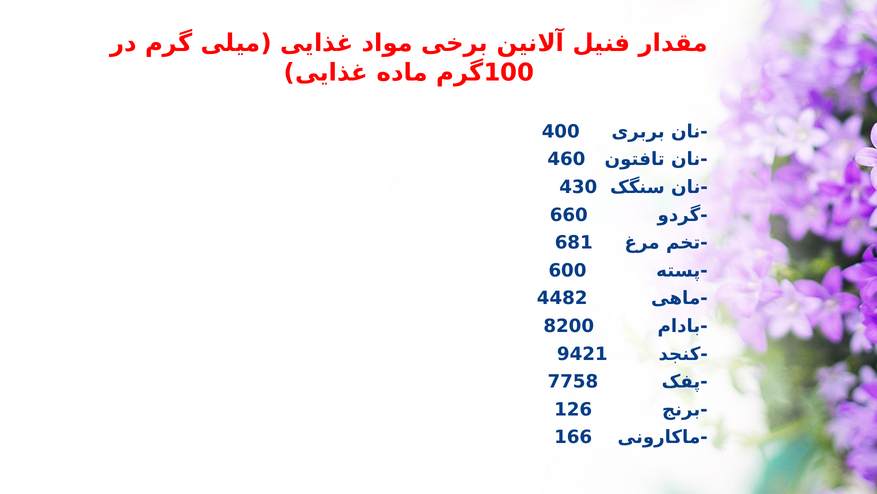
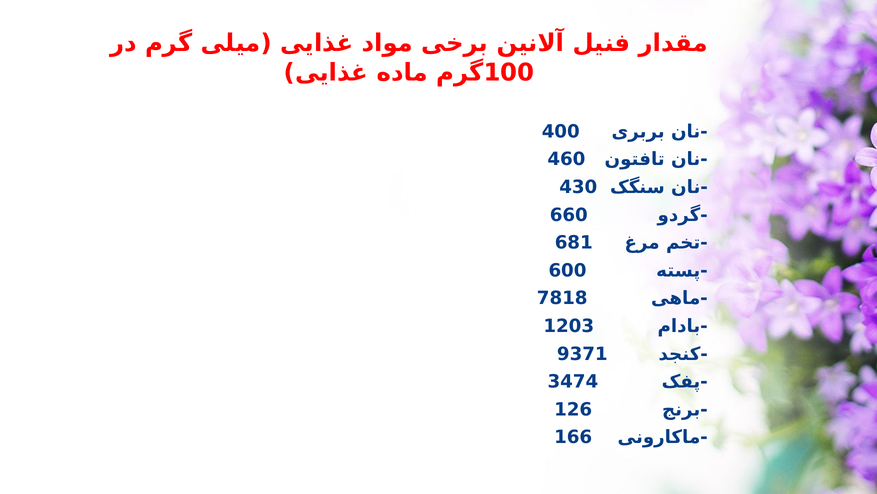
4482: 4482 -> 7818 (562, 298)
8200: 8200 -> 1203 (569, 326)
9421: 9421 -> 9371 (582, 354)
7758: 7758 -> 3474 (573, 381)
